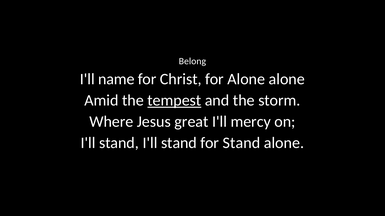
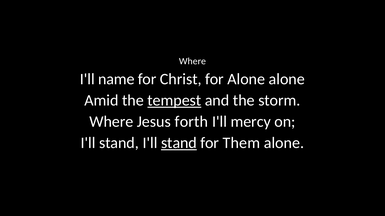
Belong: Belong -> Where (192, 61)
great: great -> forth (191, 122)
stand underline: none -> present (179, 143)
for Stand: Stand -> Them (241, 143)
